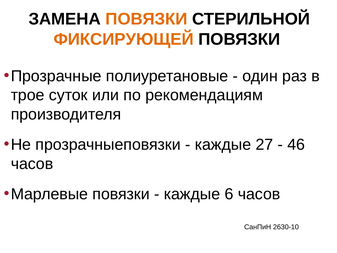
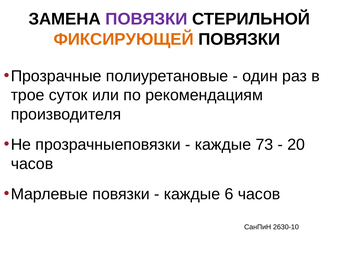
ПОВЯЗКИ colour: orange -> purple (146, 19)
27: 27 -> 73 (264, 145)
46: 46 -> 20 (296, 145)
